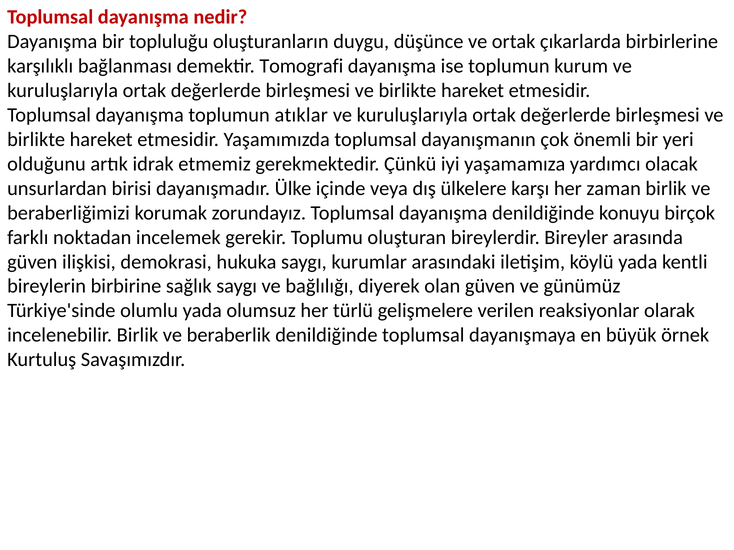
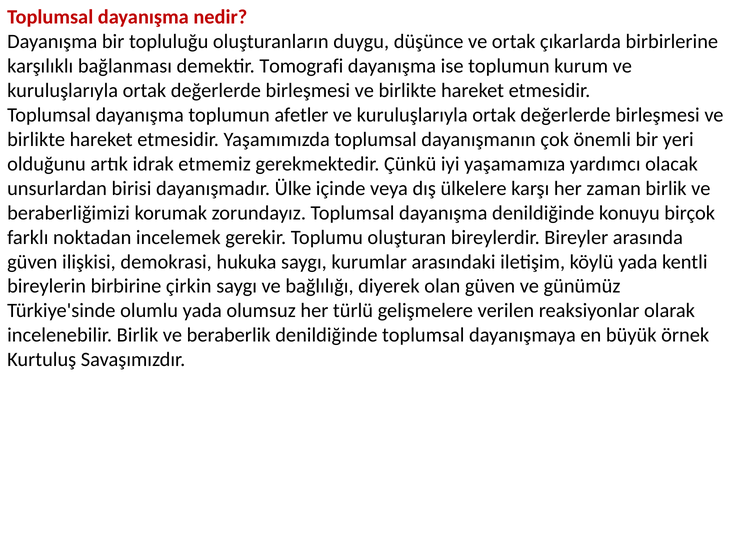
atıklar: atıklar -> afetler (301, 115)
sağlık: sağlık -> çirkin (189, 287)
